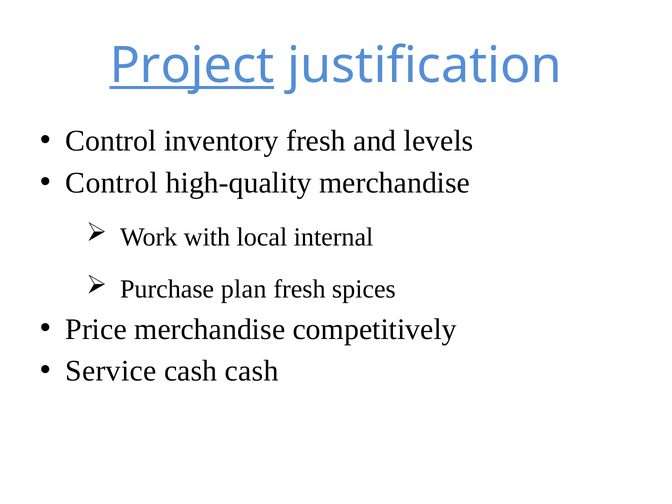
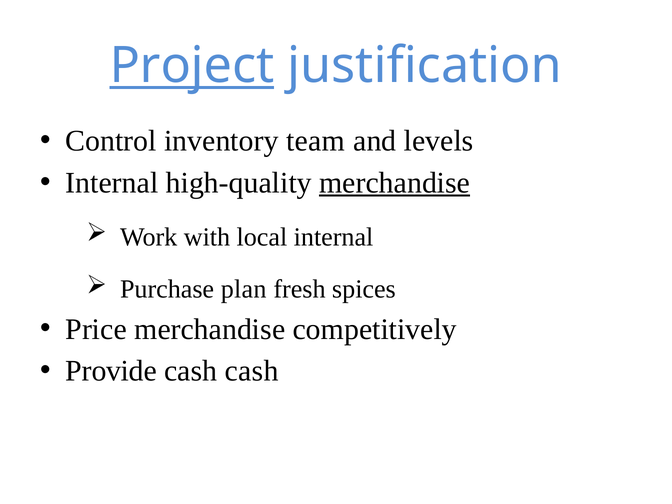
inventory fresh: fresh -> team (316, 141)
Control: Control -> Internal (112, 183)
merchandise underline: none -> present (395, 183)
Service: Service -> Provide (111, 371)
